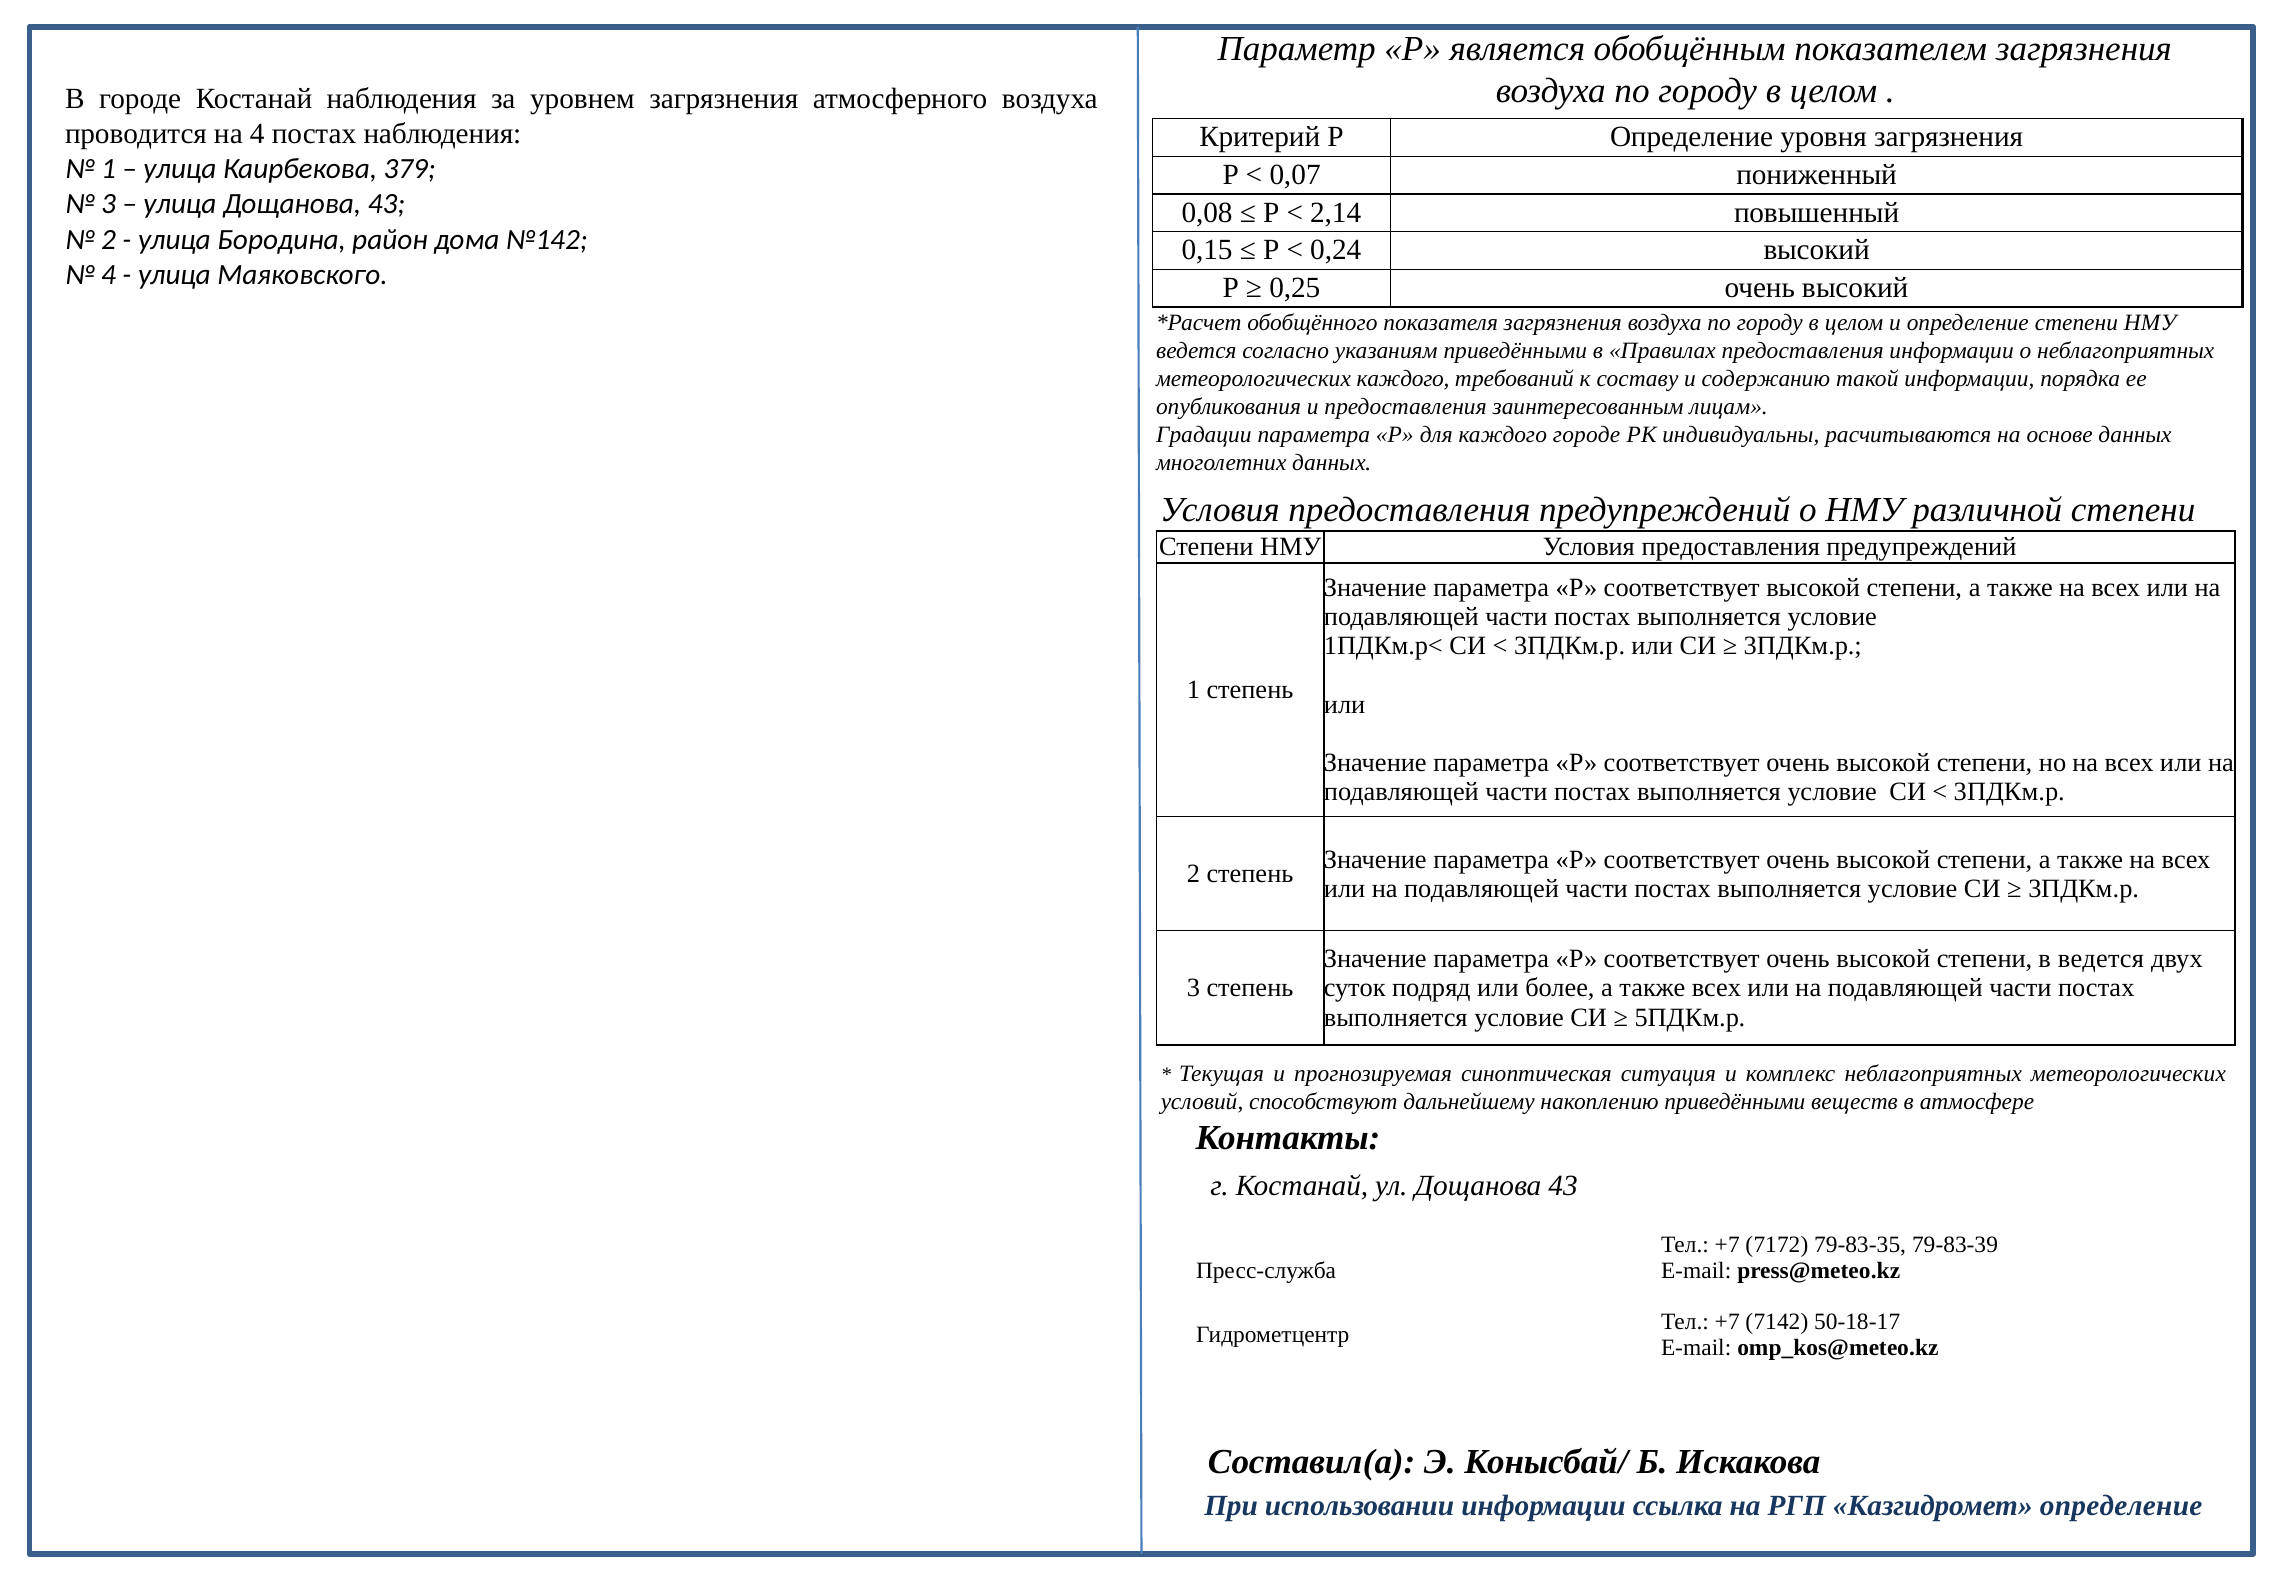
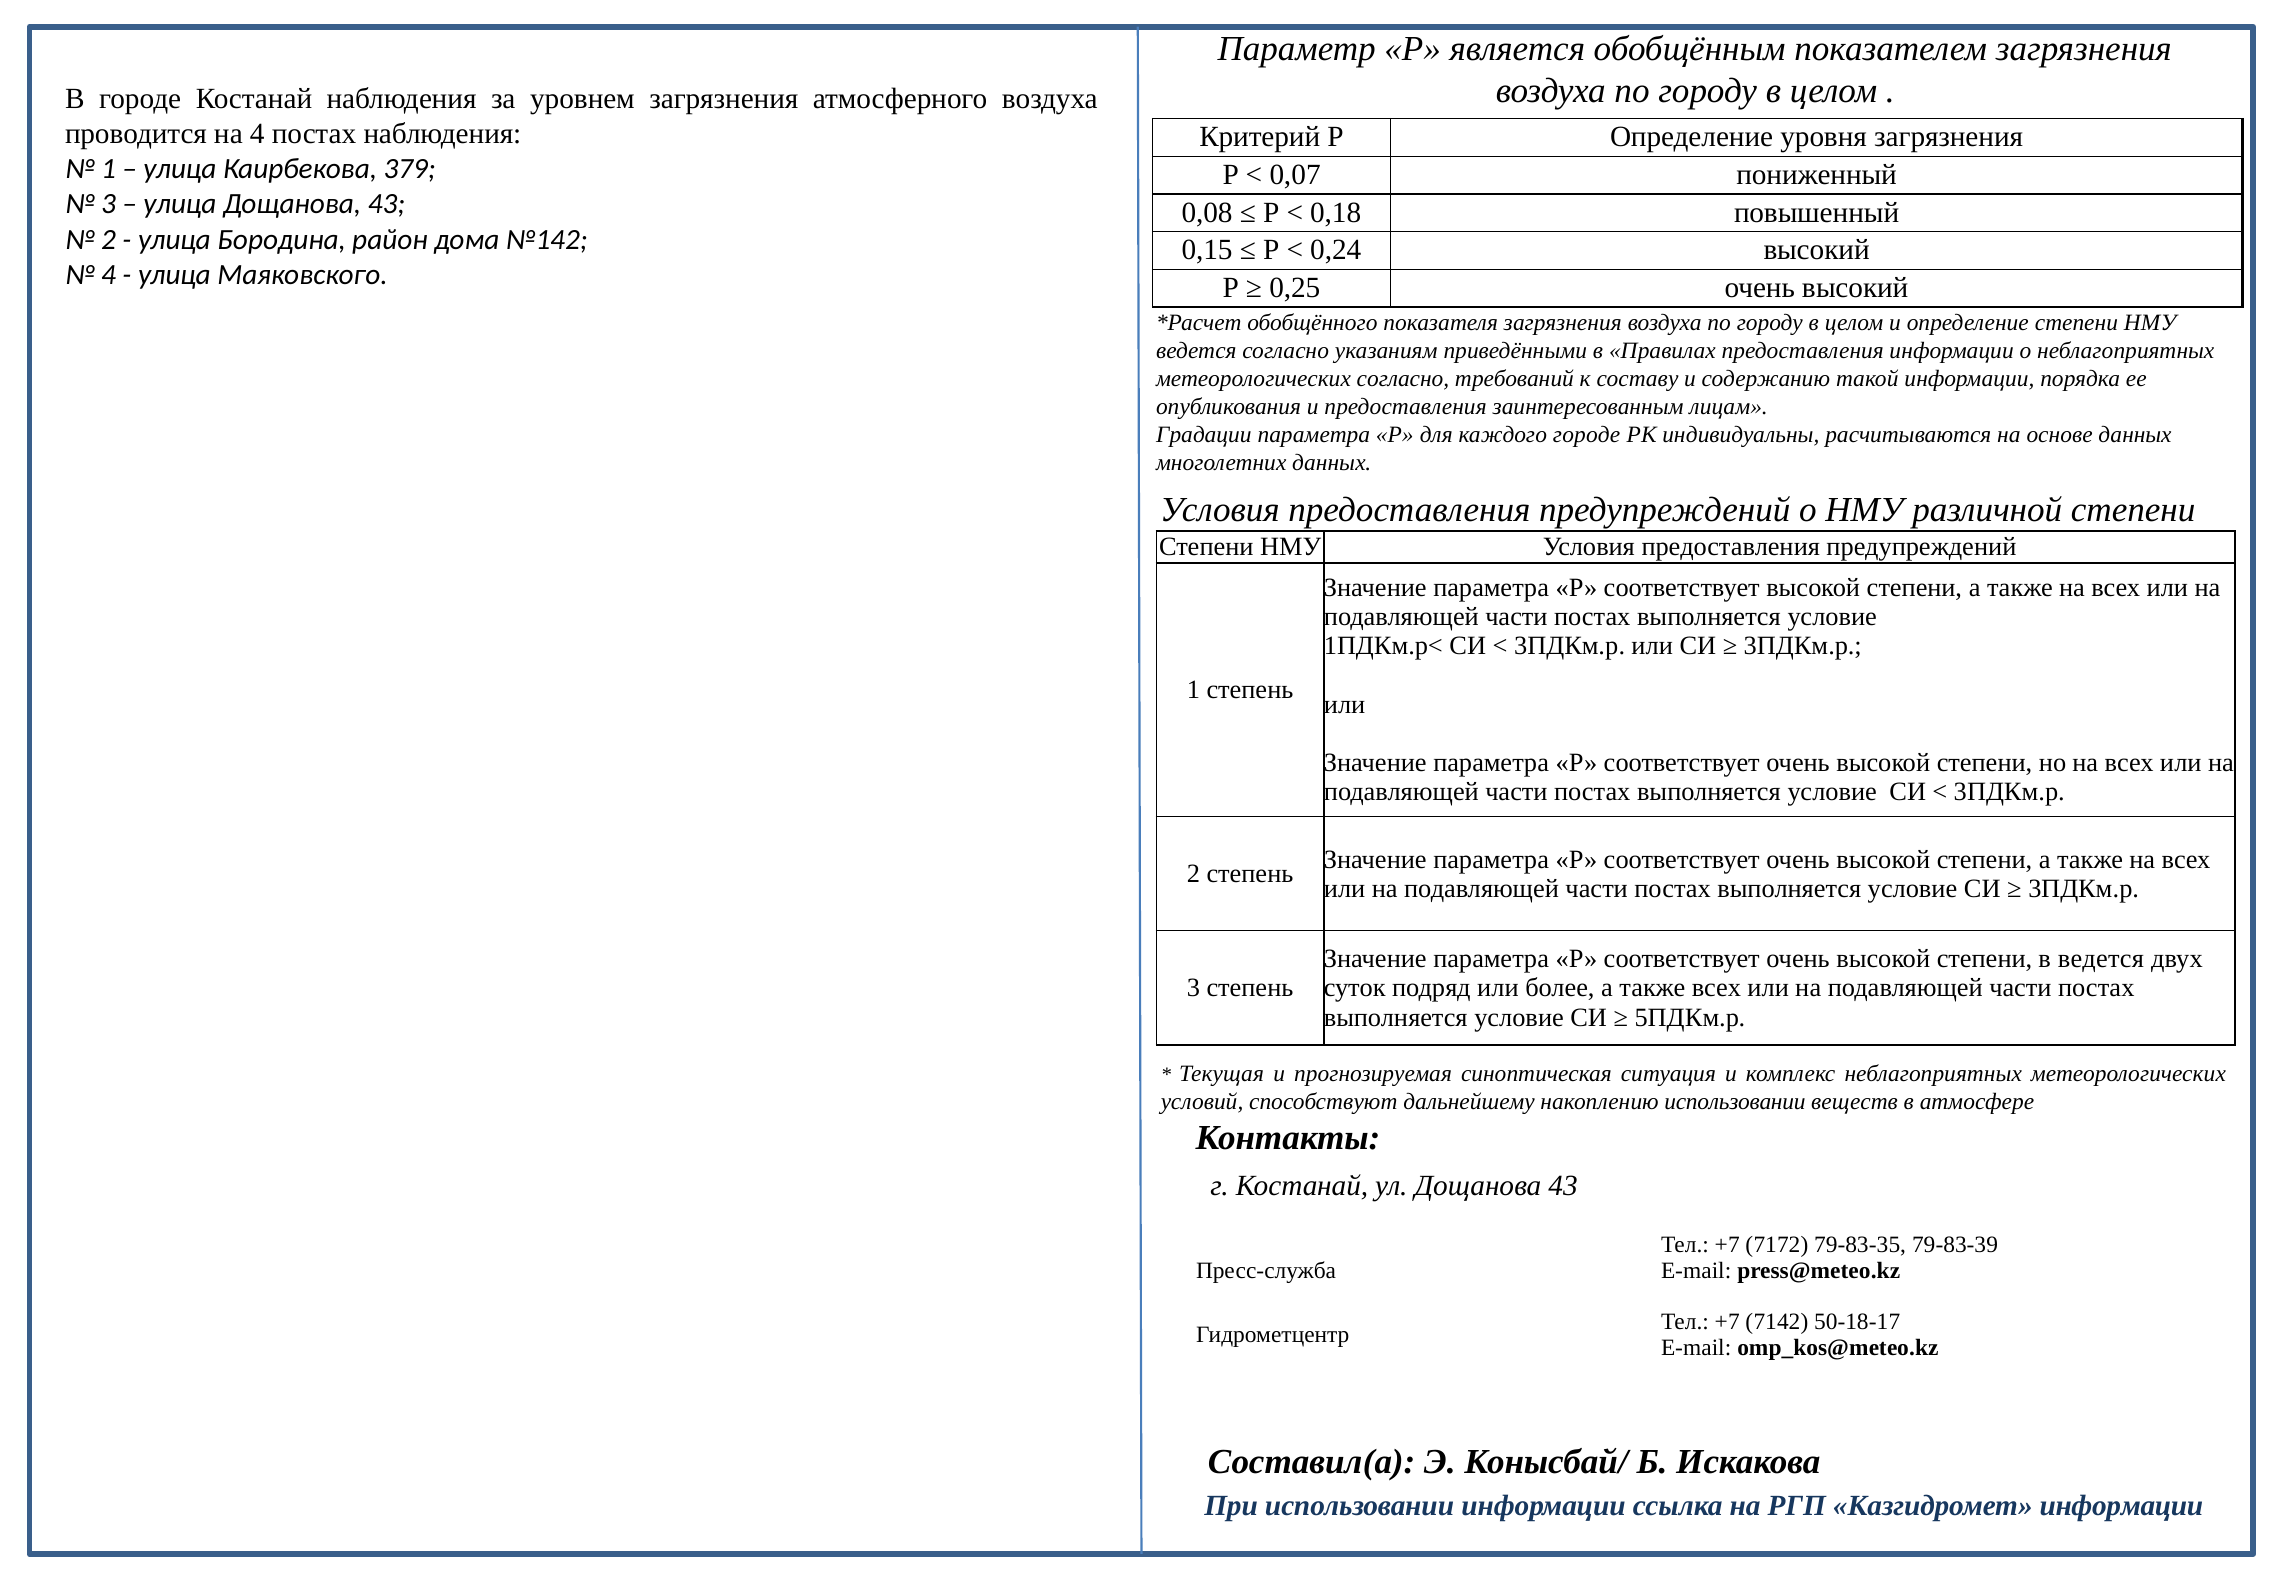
2,14: 2,14 -> 0,18 (1336, 212)
метеорологических каждого: каждого -> согласно (1403, 379)
накоплению приведёнными: приведёнными -> использовании (1735, 1101)
Казгидромет определение: определение -> информации (2121, 1505)
